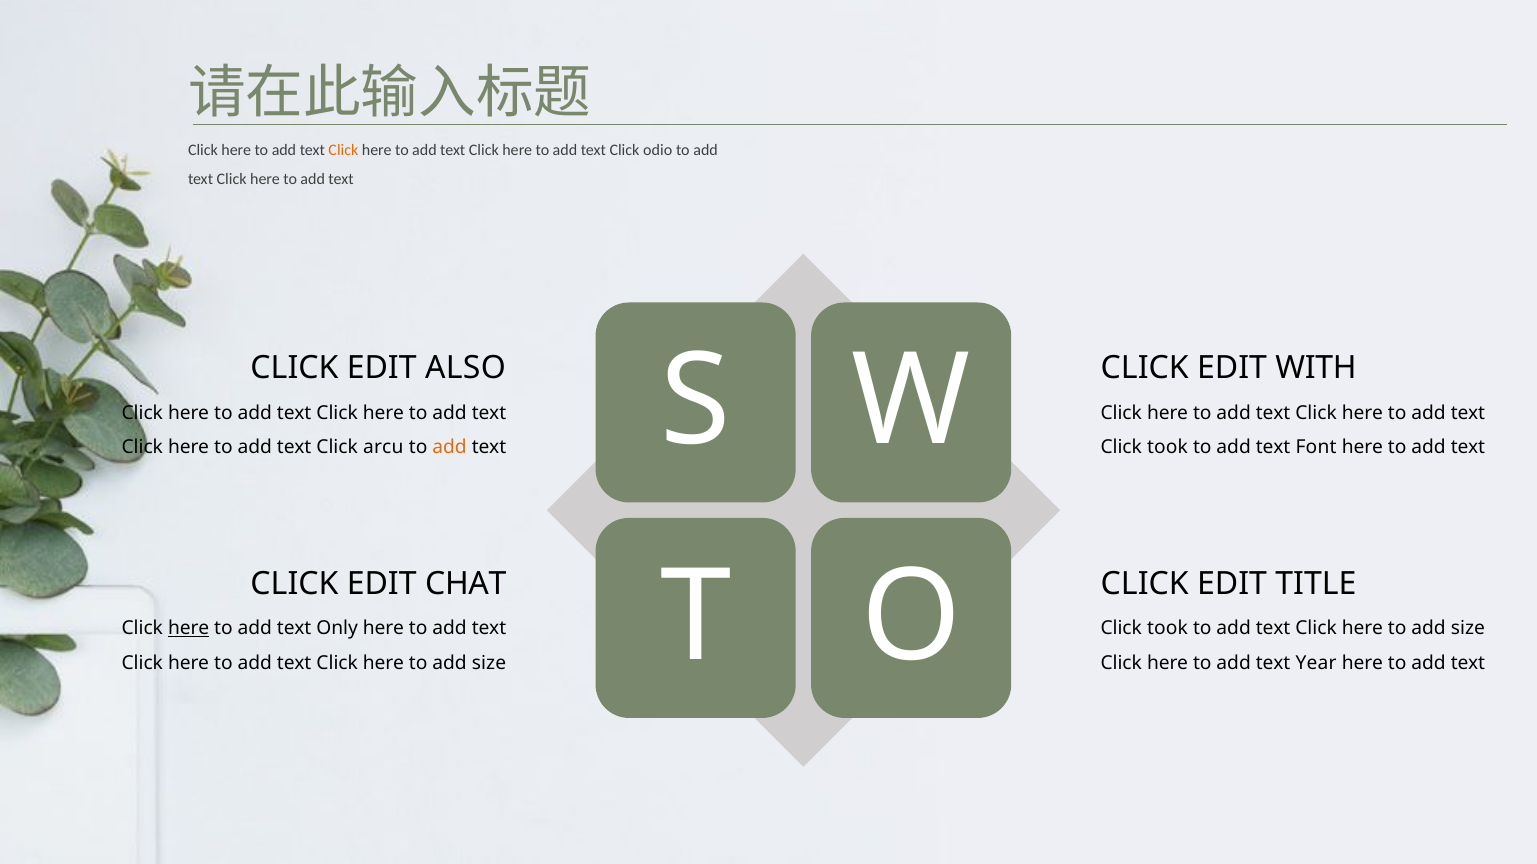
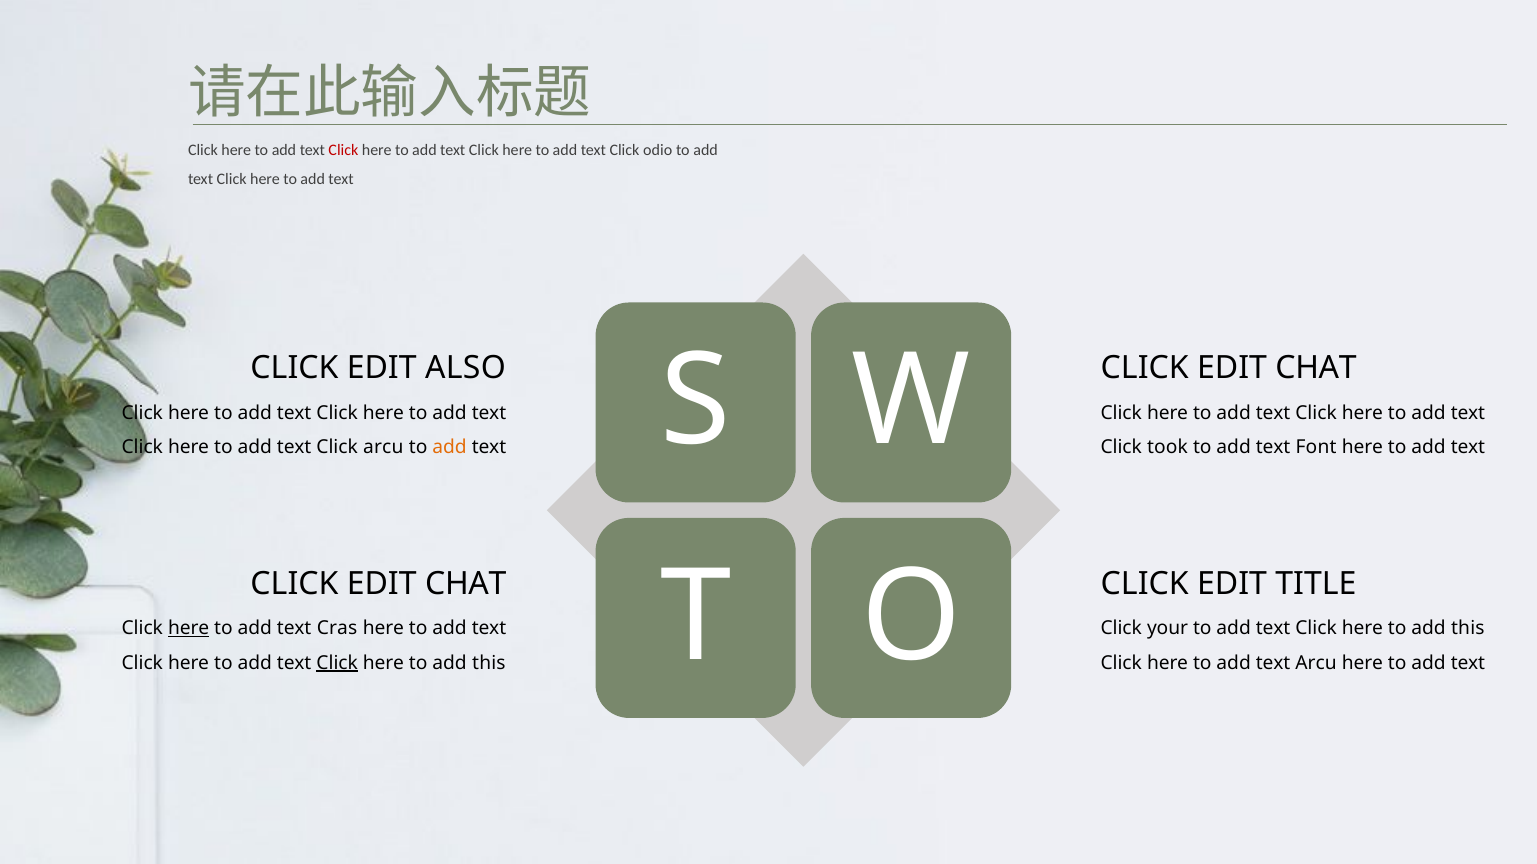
Click colour: orange -> red (343, 151)
WITH: WITH -> CHAT (1316, 368)
Only: Only -> Cras (337, 629)
took: took -> your (1168, 629)
size: size -> this (1468, 629)
Click underline: none -> present (337, 663)
size: size -> this (489, 663)
text Year: Year -> Arcu (1316, 663)
